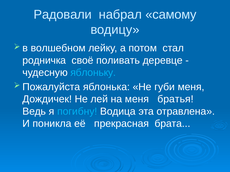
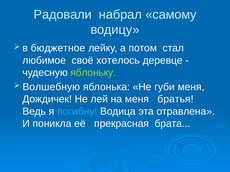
волшебном: волшебном -> бюджетное (58, 48)
родничка: родничка -> любимое (44, 61)
поливать: поливать -> хотелось (118, 61)
яблоньку colour: light blue -> light green (93, 73)
Пожалуйста: Пожалуйста -> Волшебную (51, 87)
